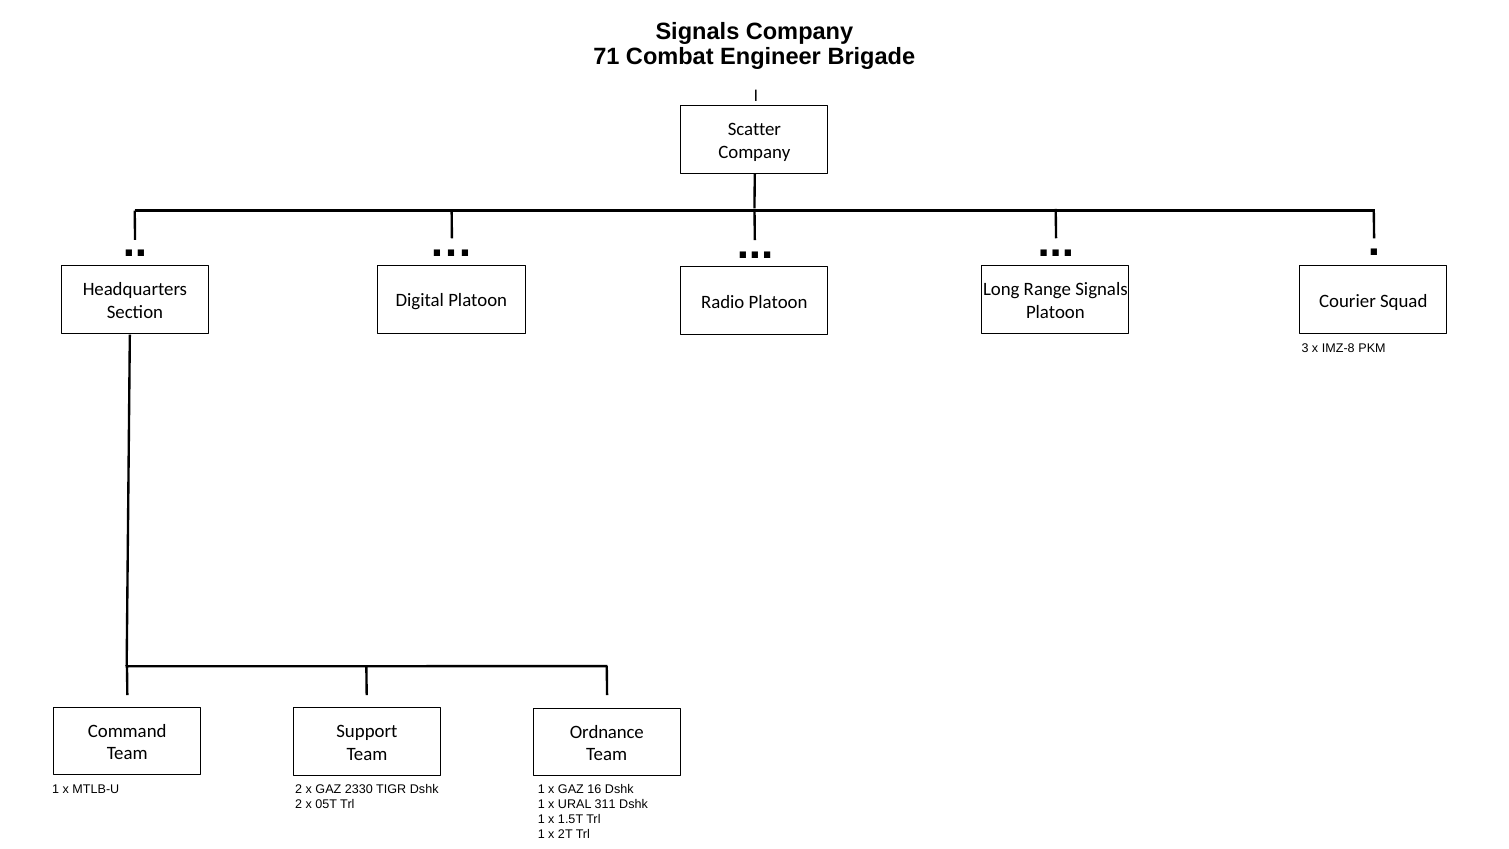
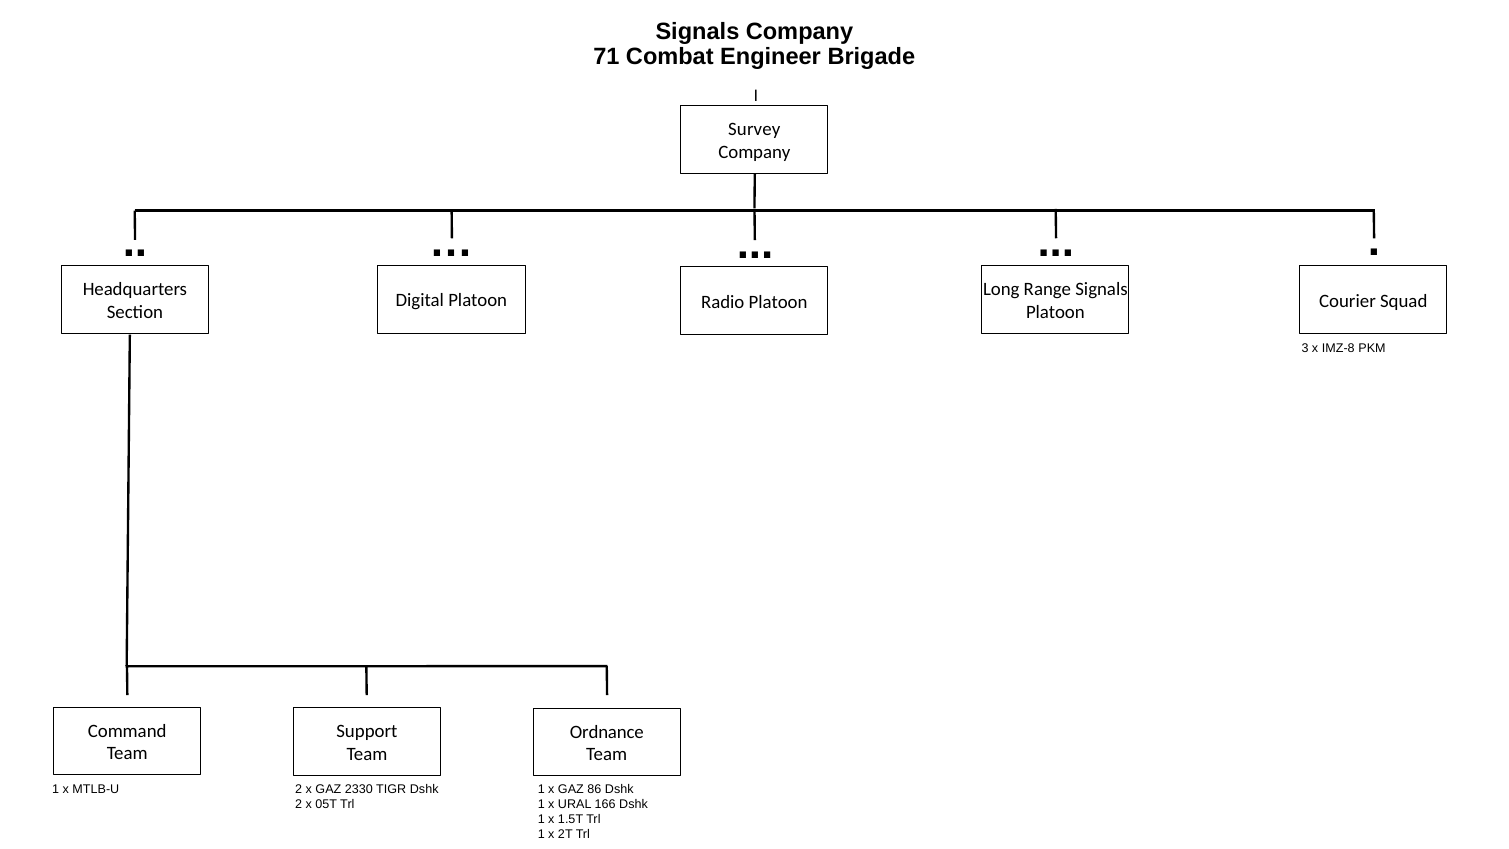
Scatter: Scatter -> Survey (754, 129)
16: 16 -> 86 (594, 789)
311: 311 -> 166 (605, 804)
